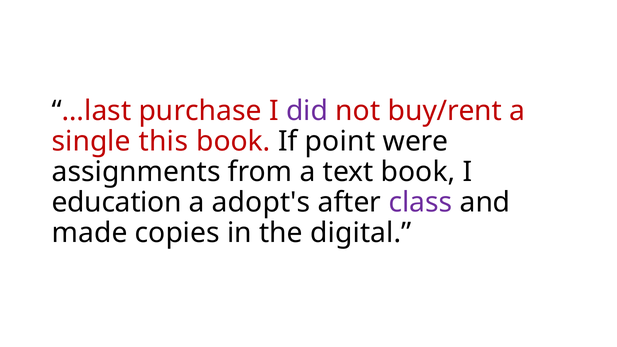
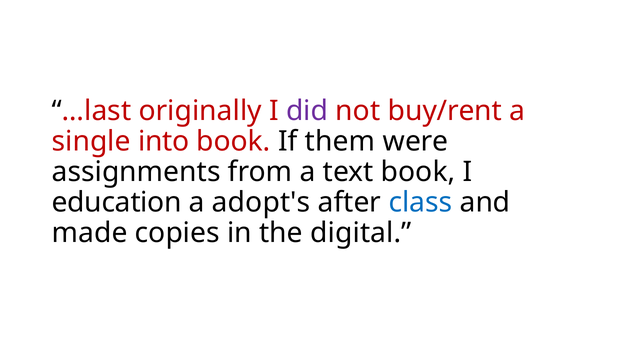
purchase: purchase -> originally (200, 111)
this: this -> into (164, 142)
point: point -> them (340, 142)
class colour: purple -> blue (420, 203)
